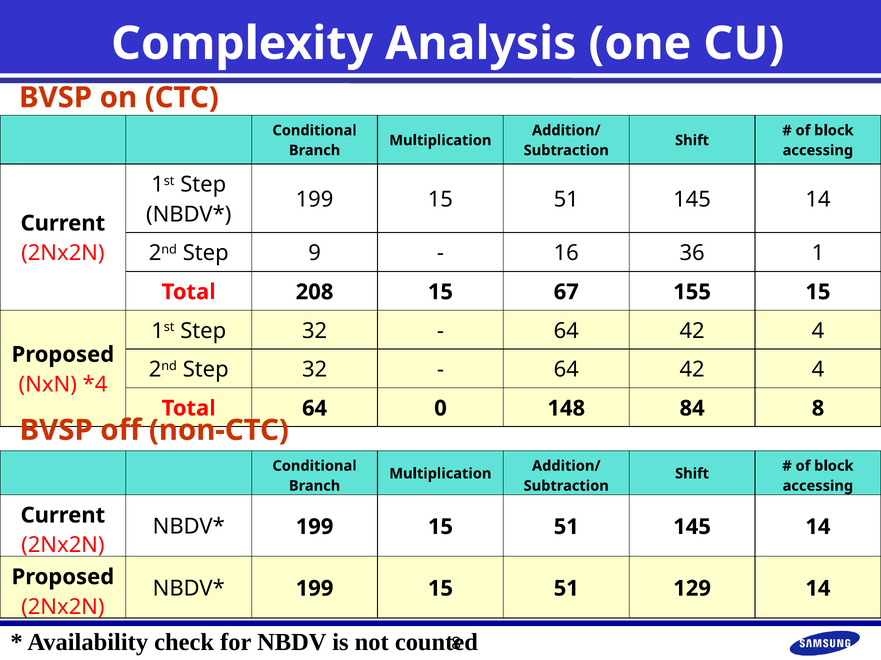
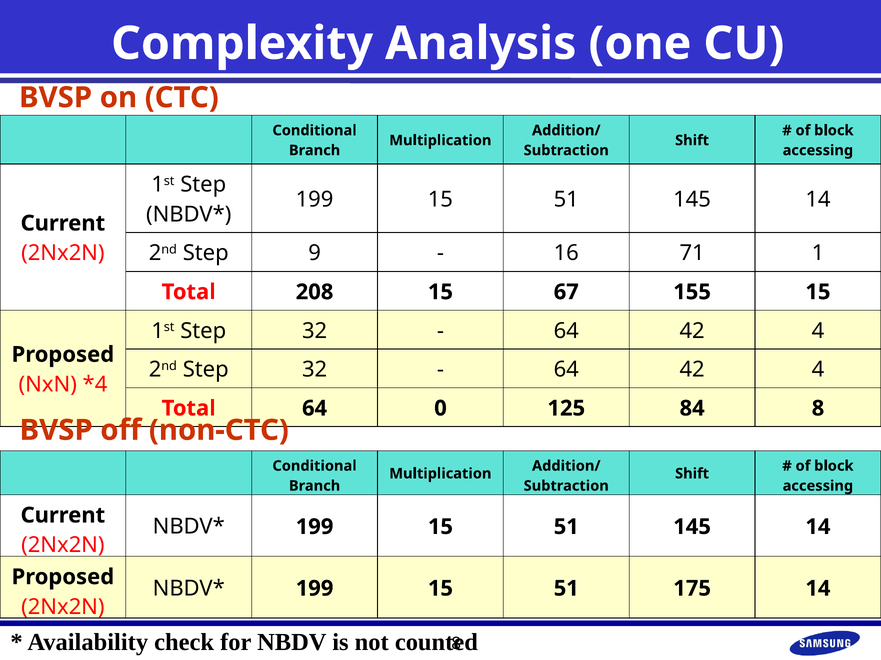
36: 36 -> 71 (692, 253)
148: 148 -> 125 (566, 409)
129: 129 -> 175 (692, 589)
